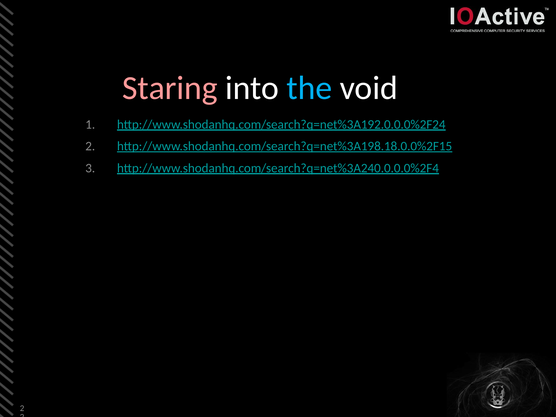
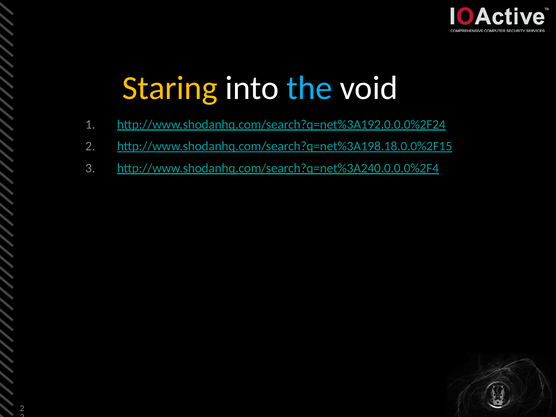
Staring colour: pink -> yellow (170, 88)
